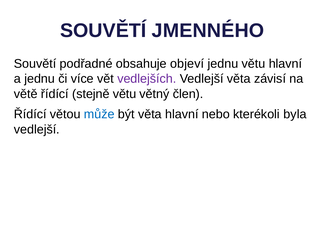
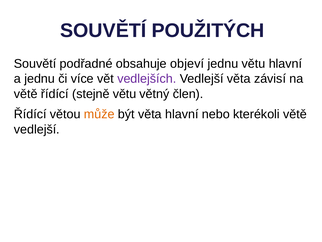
JMENNÉHO: JMENNÉHO -> POUŽITÝCH (208, 31)
může colour: blue -> orange (99, 114)
kterékoli byla: byla -> větě (295, 114)
